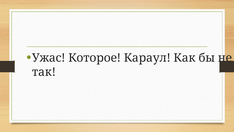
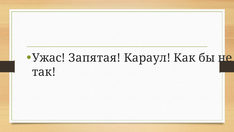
Которое: Которое -> Запятая (95, 58)
